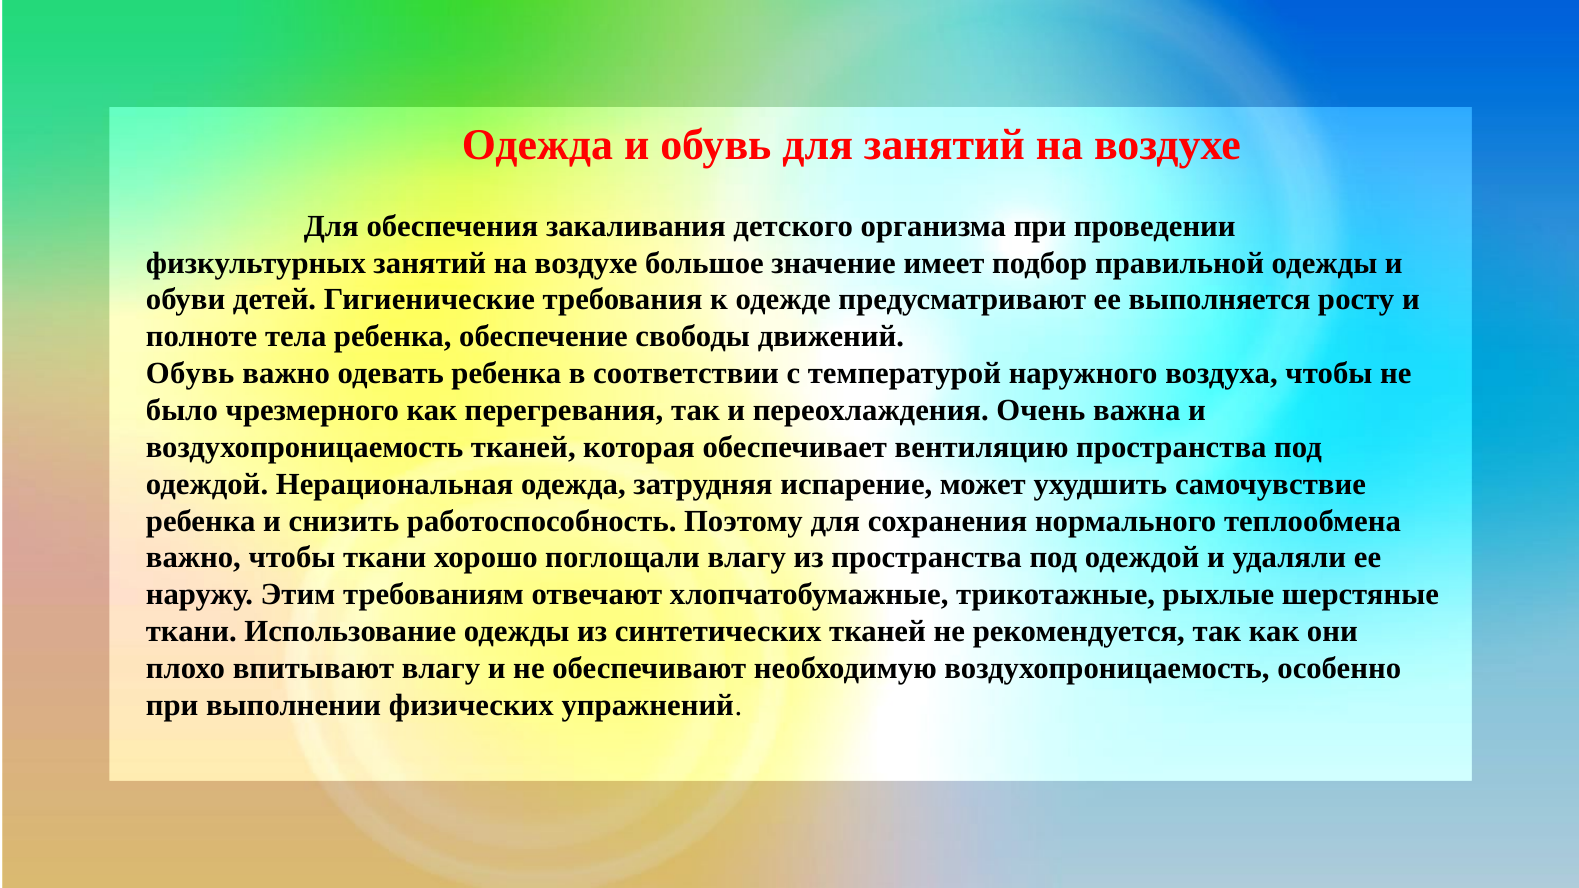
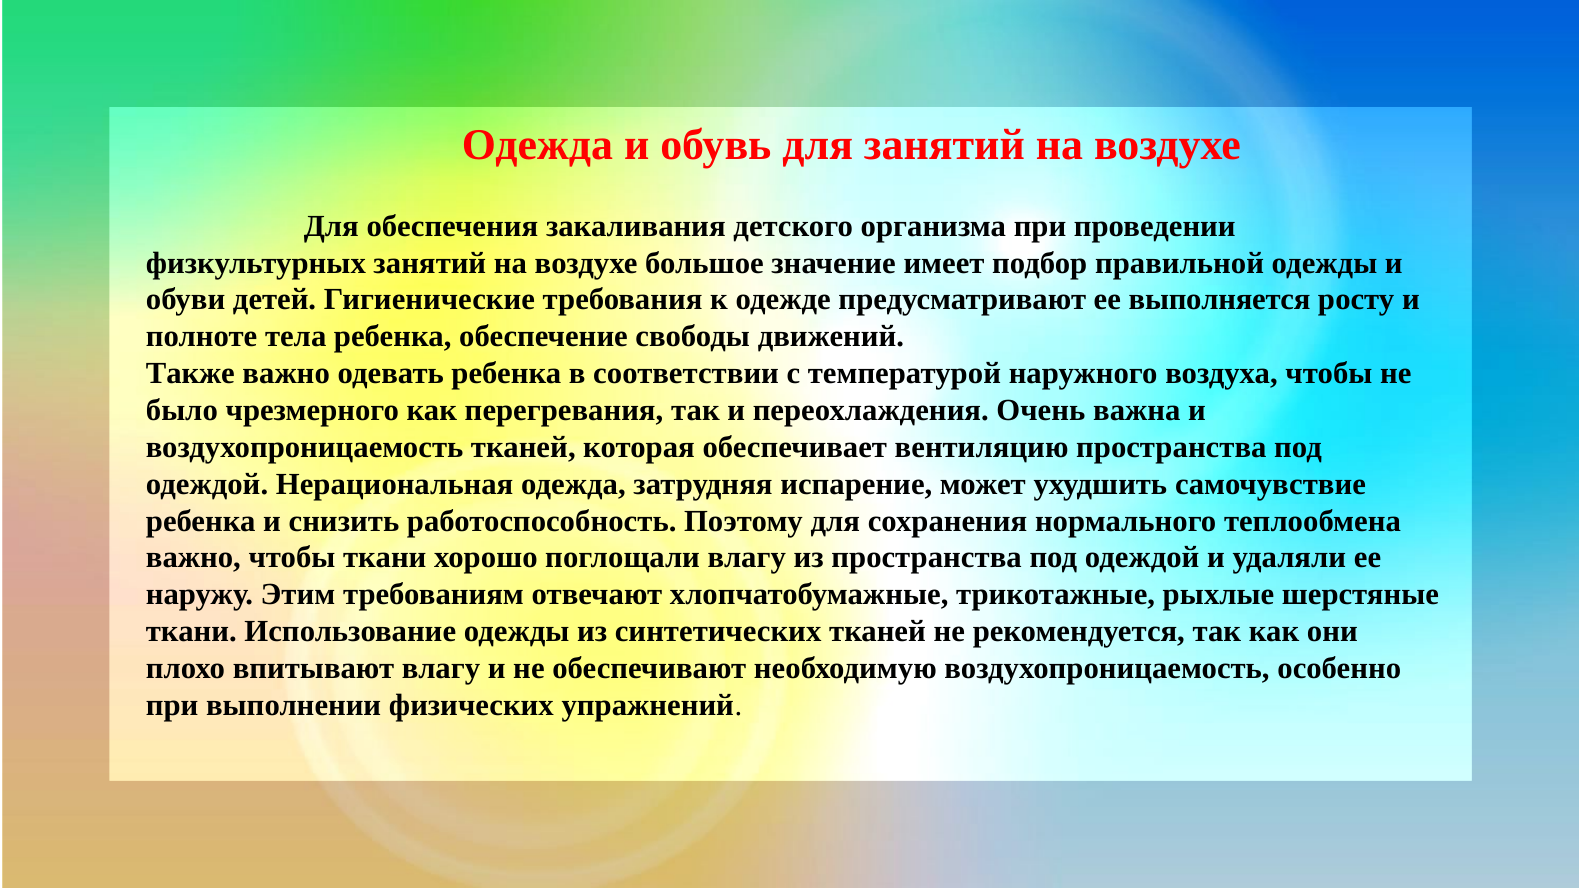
Обувь: Обувь -> Также (190, 374)
